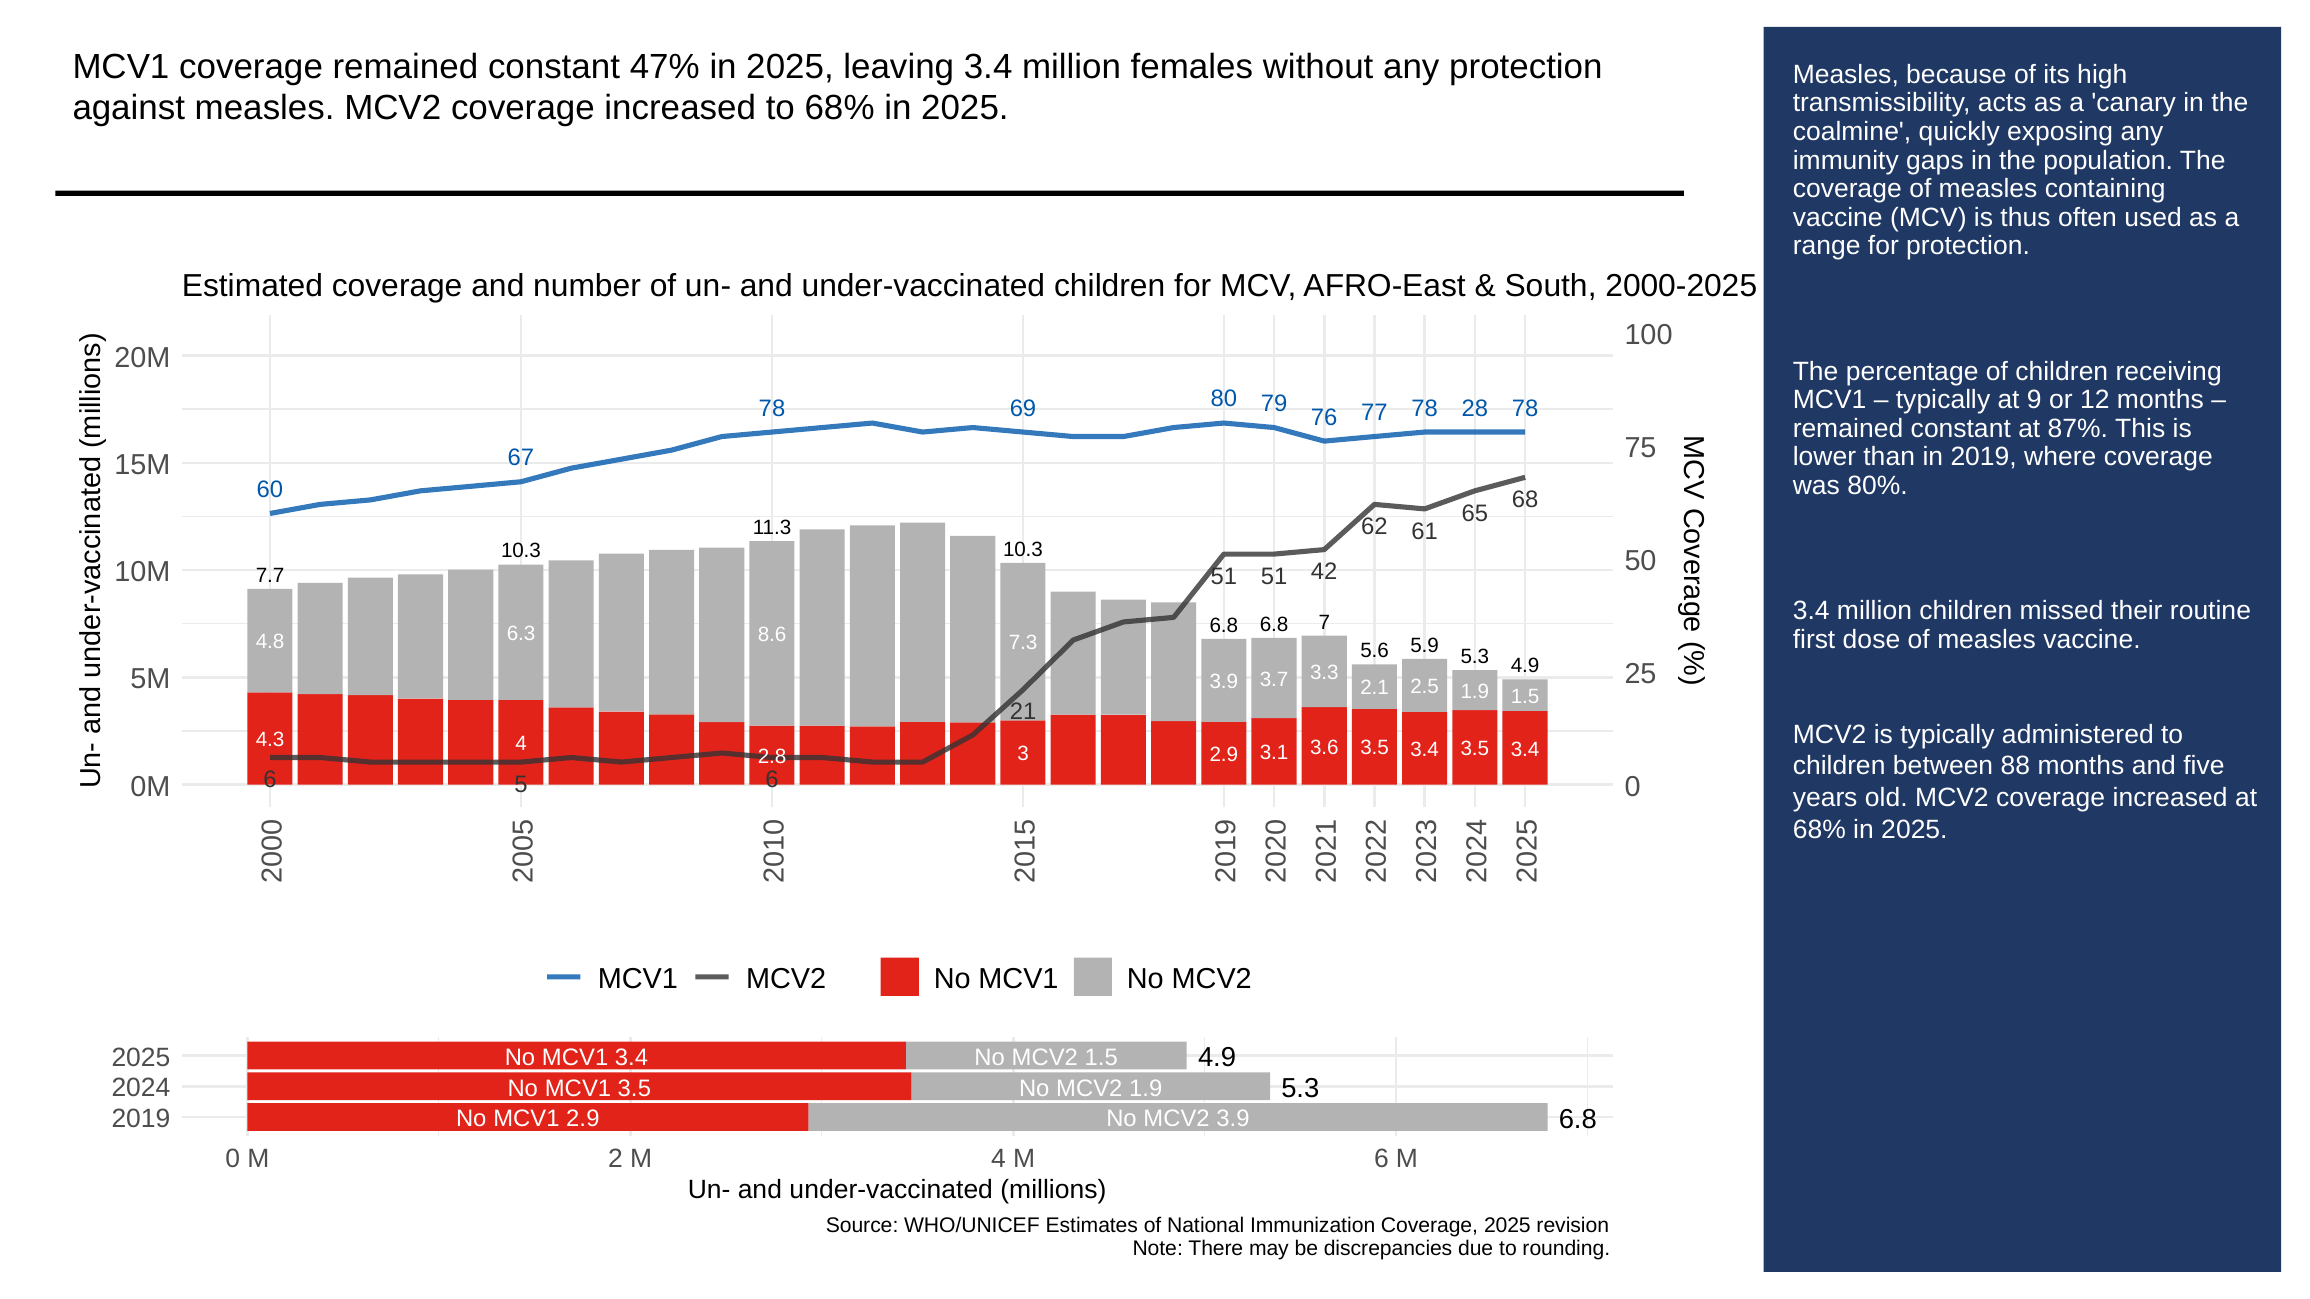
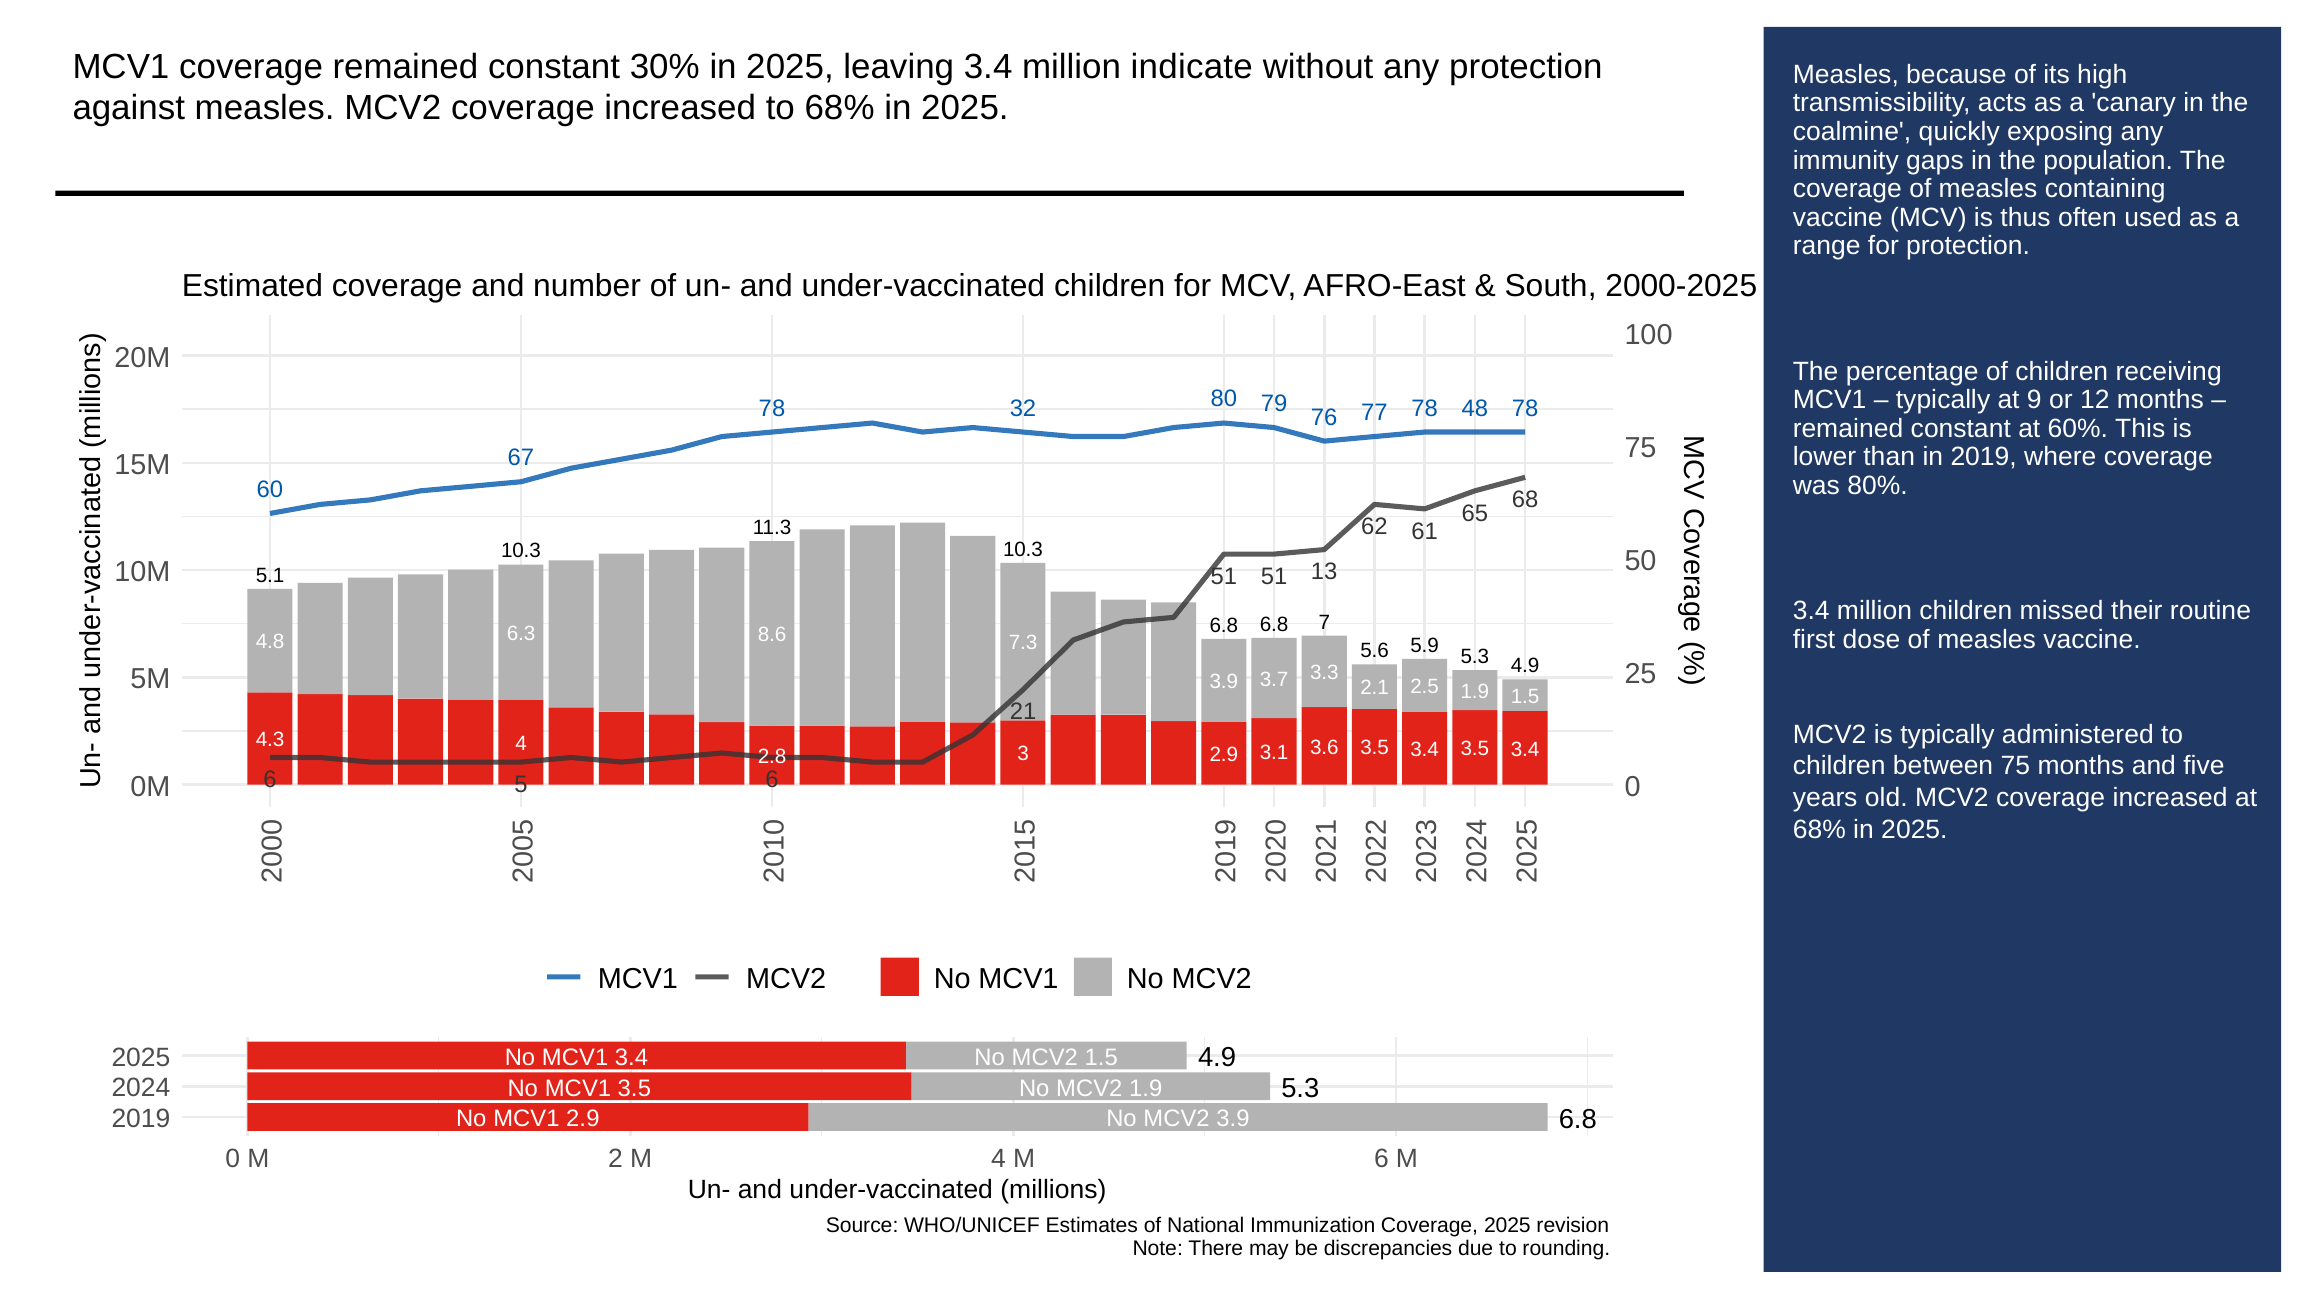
47%: 47% -> 30% (665, 67)
females: females -> indicate (1192, 67)
69: 69 -> 32 (1023, 408)
28: 28 -> 48 (1475, 408)
87%: 87% -> 60% (2078, 429)
42: 42 -> 13 (1324, 572)
7.7: 7.7 -> 5.1 (270, 576)
between 88: 88 -> 75 (2015, 766)
